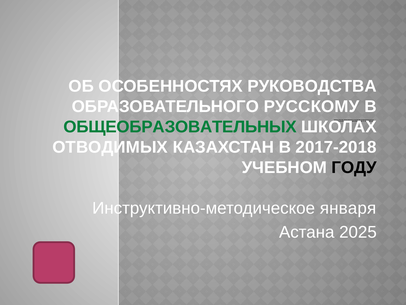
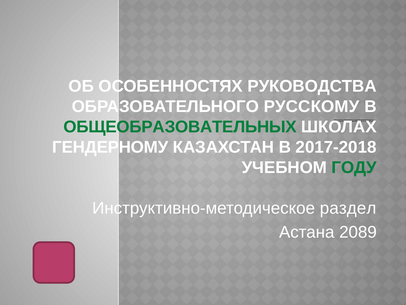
ОТВОДИМЫХ: ОТВОДИМЫХ -> ГЕНДЕРНОМУ (110, 147)
ГОДУ colour: black -> green (354, 167)
января: января -> раздел (348, 208)
2025: 2025 -> 2089 (358, 232)
